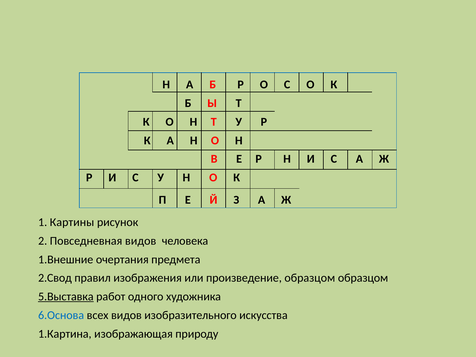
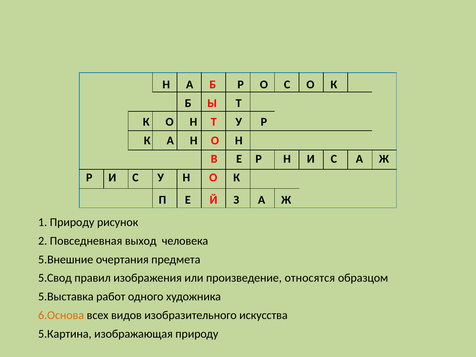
1 Картины: Картины -> Природу (72, 222)
Повседневная видов: видов -> выход (141, 241)
1.Внешние: 1.Внешние -> 5.Внешние (66, 259)
2.Свод: 2.Свод -> 5.Свод (55, 278)
произведение образцом: образцом -> относятся (310, 278)
5.Выставка underline: present -> none (66, 297)
6.Основа colour: blue -> orange (61, 315)
1.Картина: 1.Картина -> 5.Картина (65, 334)
